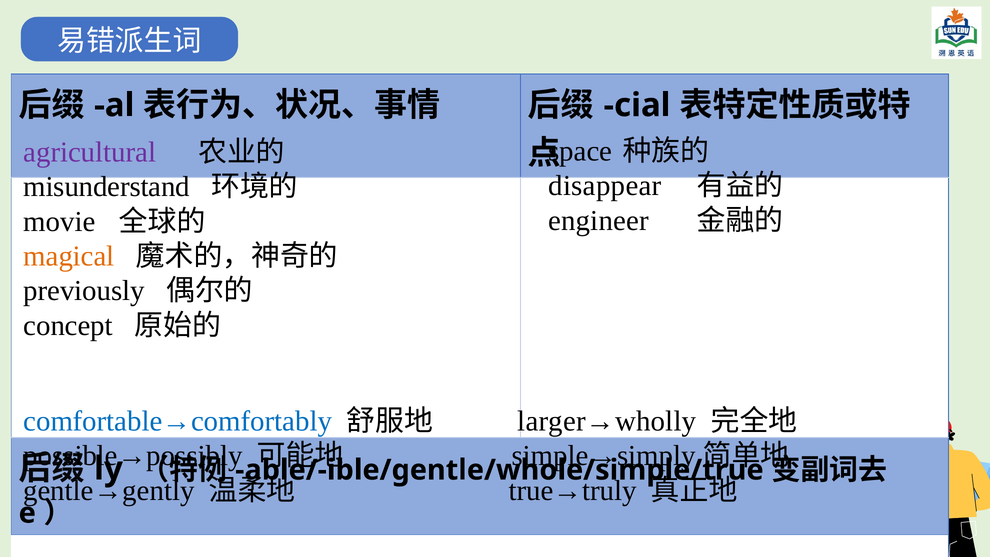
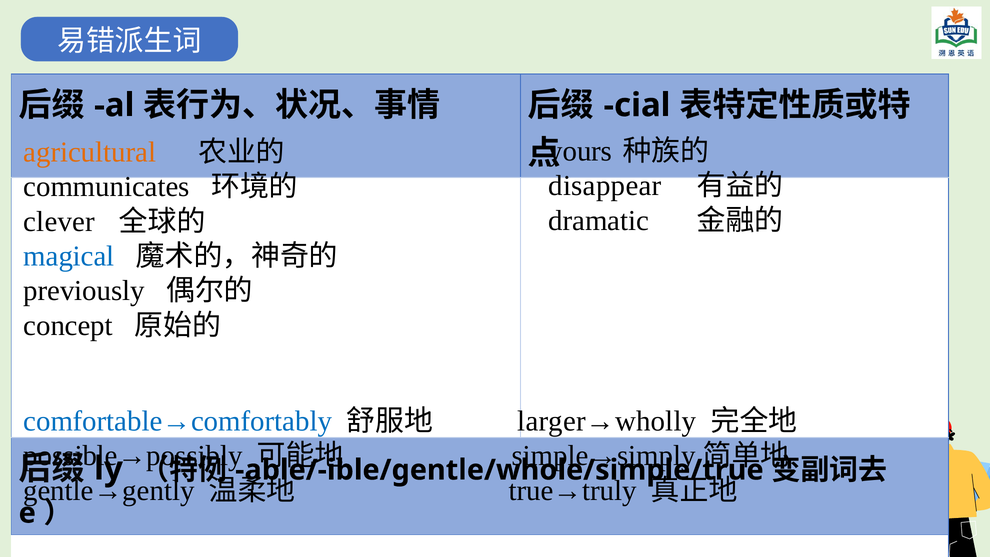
space: space -> yours (580, 151)
agricultural colour: purple -> orange (90, 152)
misunderstand: misunderstand -> communicates (107, 187)
engineer: engineer -> dramatic (599, 220)
movie: movie -> clever (59, 221)
magical colour: orange -> blue (69, 256)
